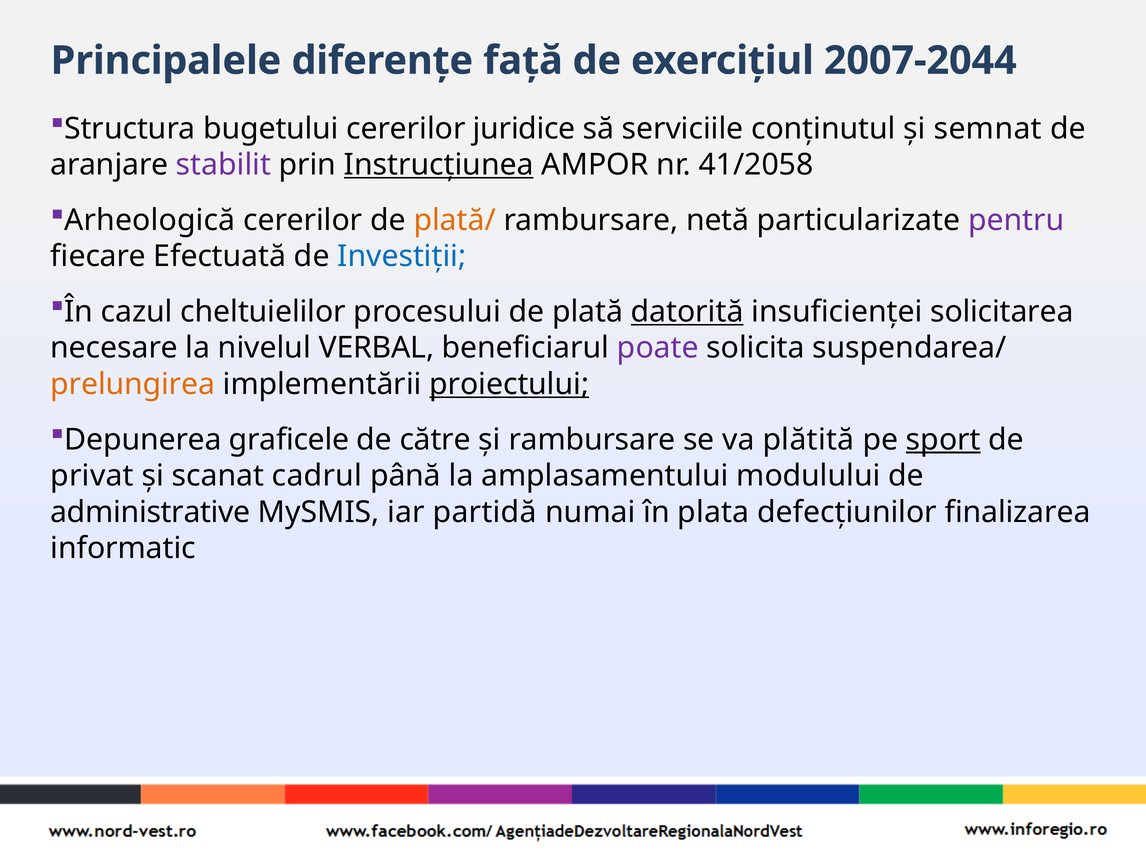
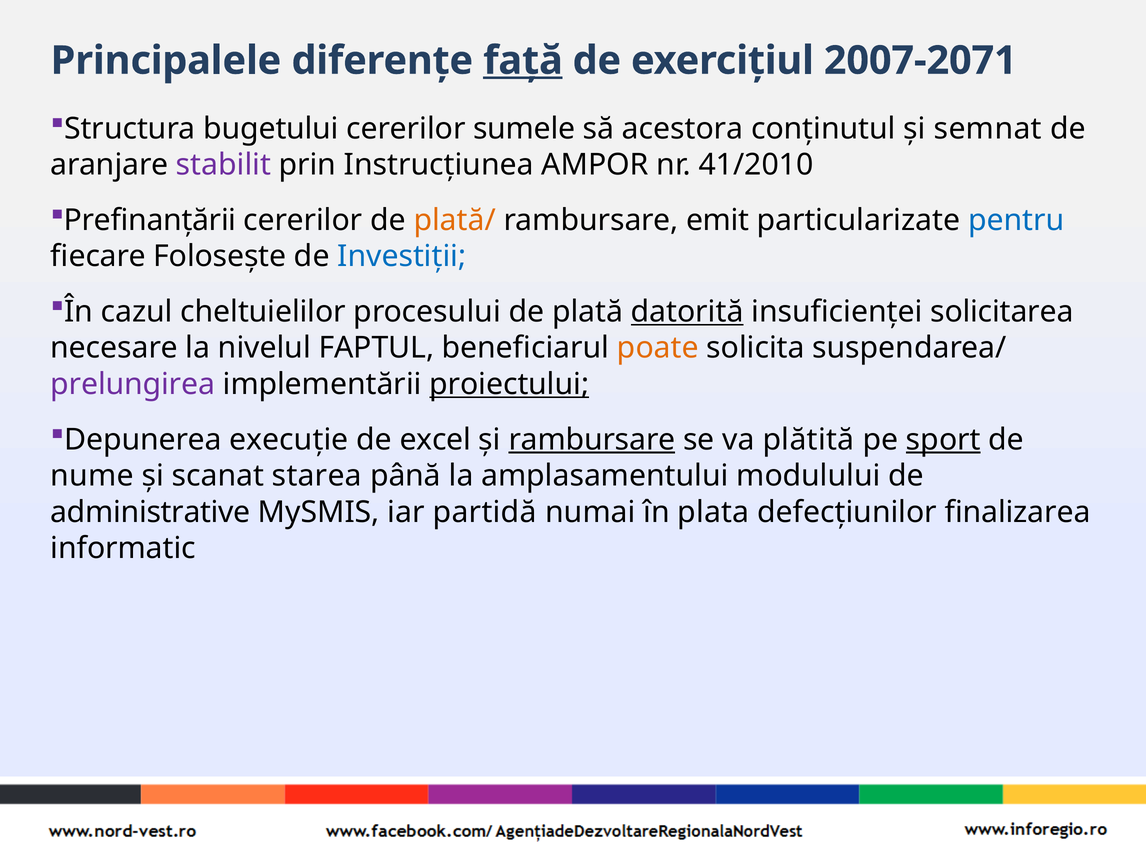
față underline: none -> present (523, 61)
2007-2044: 2007-2044 -> 2007-2071 (920, 61)
juridice: juridice -> sumele (524, 129)
serviciile: serviciile -> acestora (683, 129)
Instrucțiunea underline: present -> none (439, 165)
41/2058: 41/2058 -> 41/2010 (756, 165)
Arheologică: Arheologică -> Prefinanțării (150, 220)
netă: netă -> emit (718, 220)
pentru colour: purple -> blue (1016, 220)
Efectuată: Efectuată -> Folosește (220, 257)
VERBAL: VERBAL -> FAPTUL (376, 348)
poate colour: purple -> orange (658, 348)
prelungirea colour: orange -> purple (133, 384)
graficele: graficele -> execuție (289, 440)
către: către -> excel (435, 440)
rambursare underline: none -> present (592, 440)
privat: privat -> nume (92, 476)
cadrul: cadrul -> starea (317, 476)
